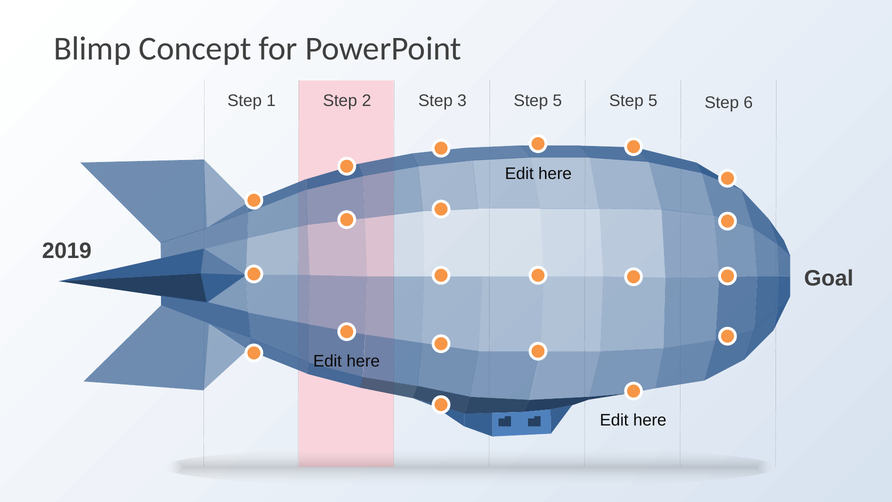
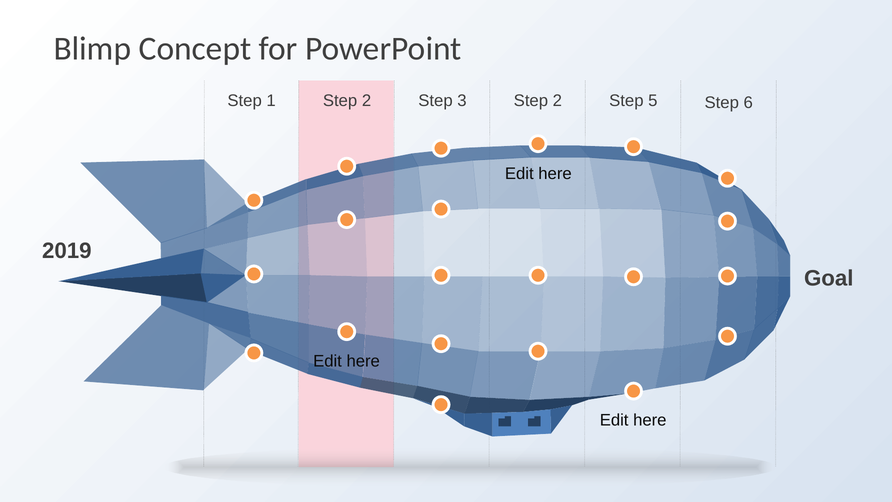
3 Step 5: 5 -> 2 (557, 101)
